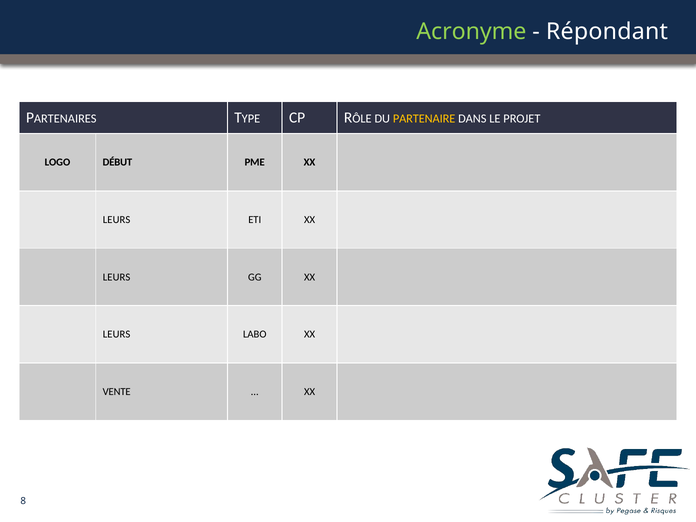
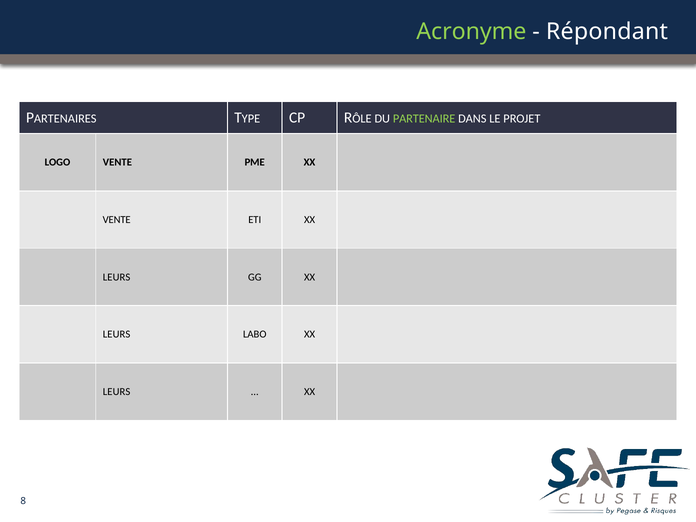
PARTENAIRE colour: yellow -> light green (424, 119)
LOGO DÉBUT: DÉBUT -> VENTE (117, 162)
LEURS: LEURS -> VENTE (117, 220)
VENTE: VENTE -> LEURS (117, 392)
